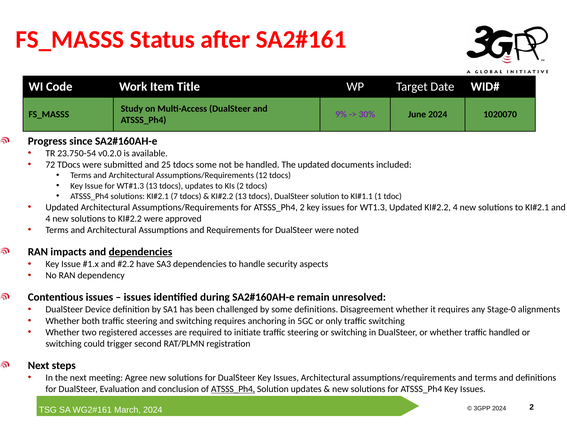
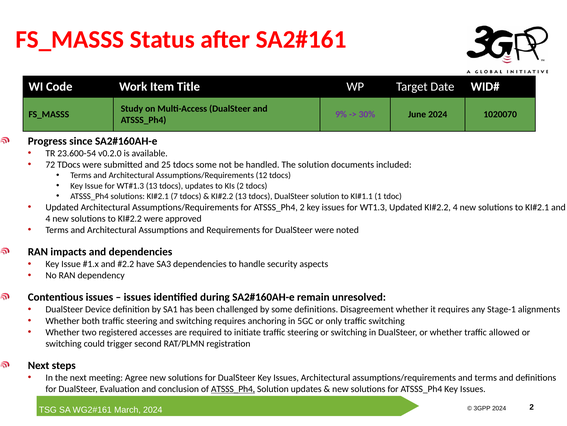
23.750-54: 23.750-54 -> 23.600-54 (77, 153)
The updated: updated -> solution (313, 164)
dependencies underline: present -> none (140, 251)
Stage-0: Stage-0 -> Stage-1 (502, 309)
traffic handled: handled -> allowed (504, 332)
